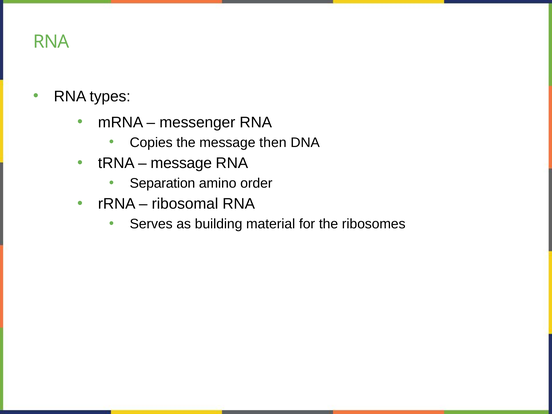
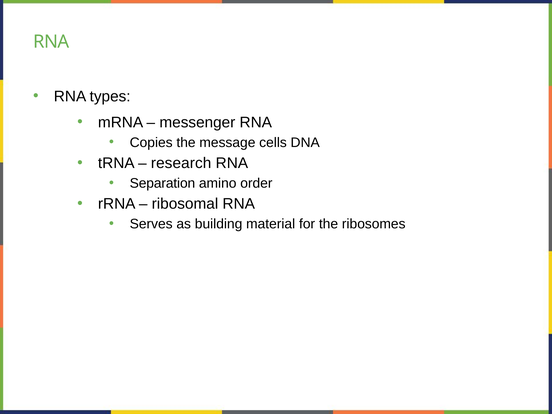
then: then -> cells (273, 142)
message: message -> research (181, 163)
